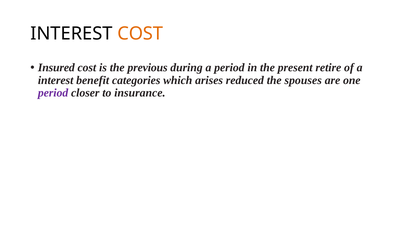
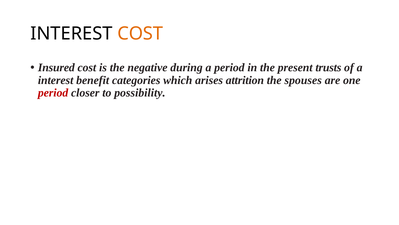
previous: previous -> negative (147, 67)
retire: retire -> trusts (328, 67)
reduced: reduced -> attrition (245, 80)
period colour: purple -> red (53, 93)
insurance: insurance -> possibility (140, 93)
